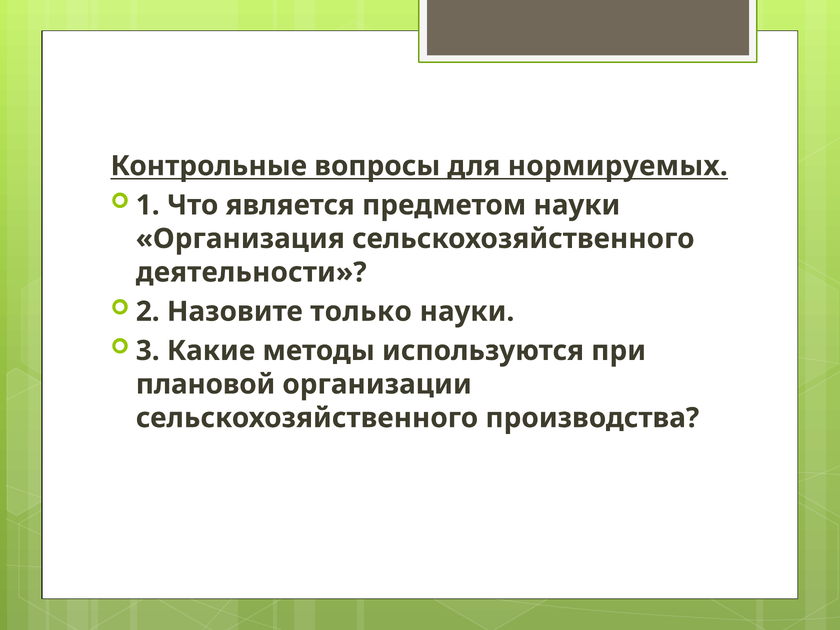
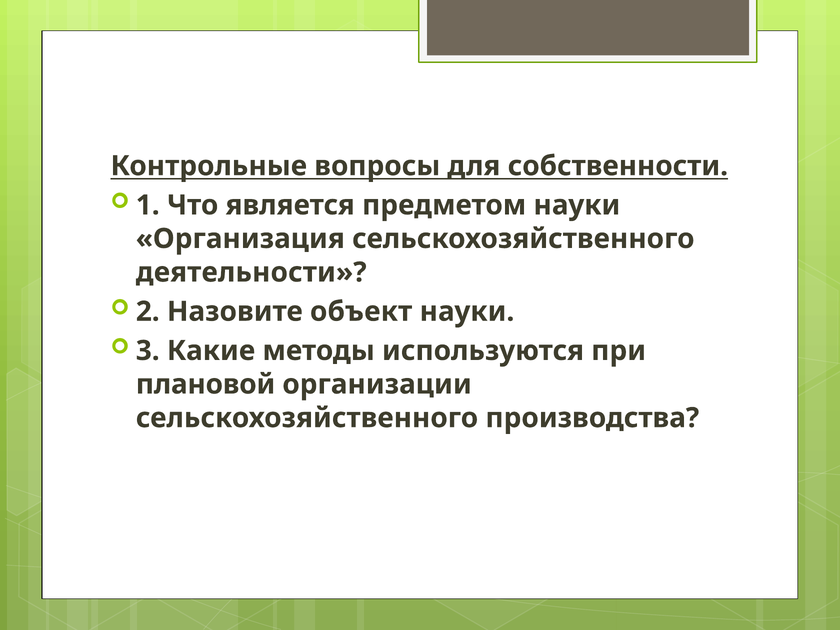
нормируемых: нормируемых -> собственности (618, 166)
только: только -> объект (361, 312)
